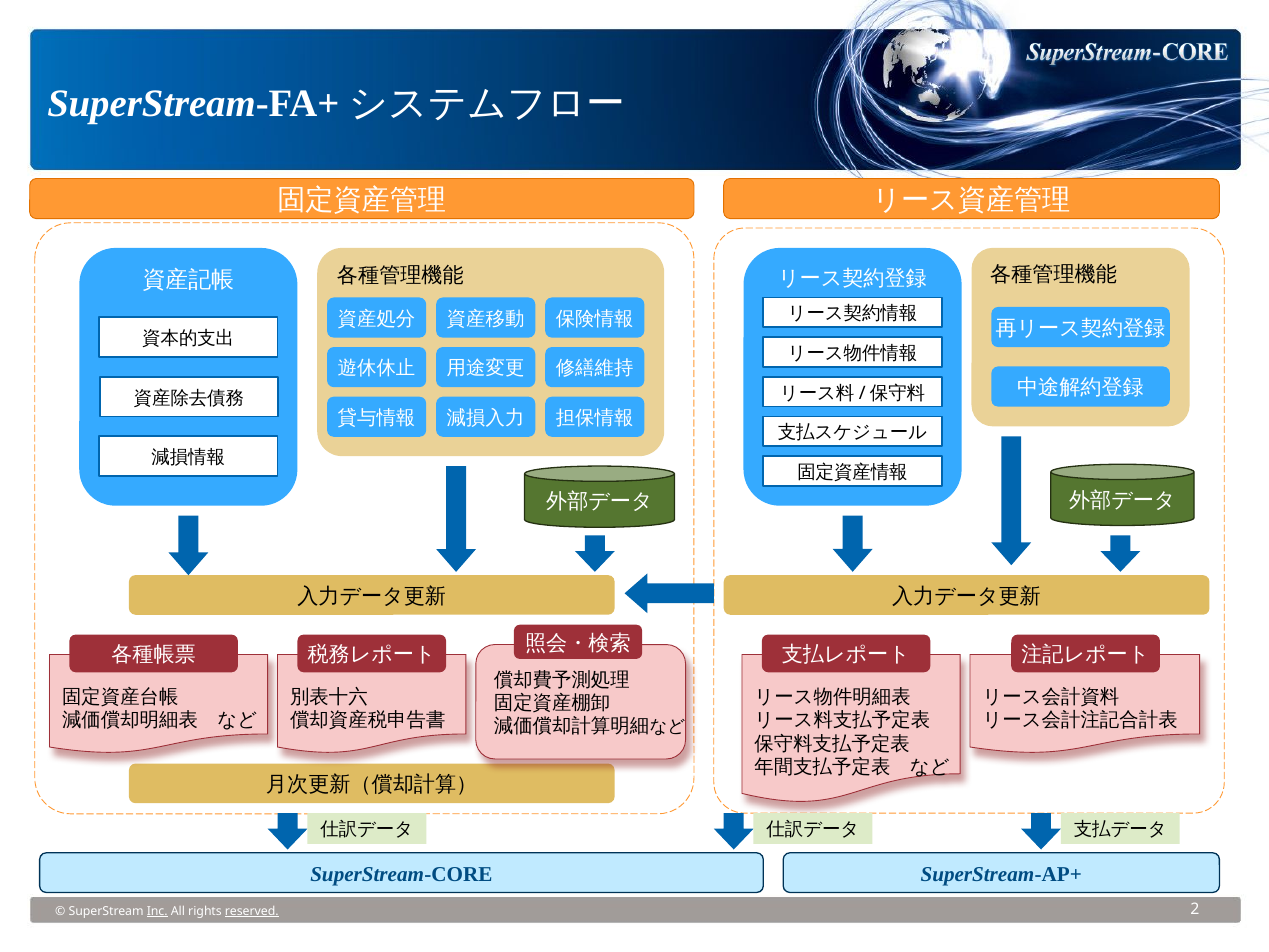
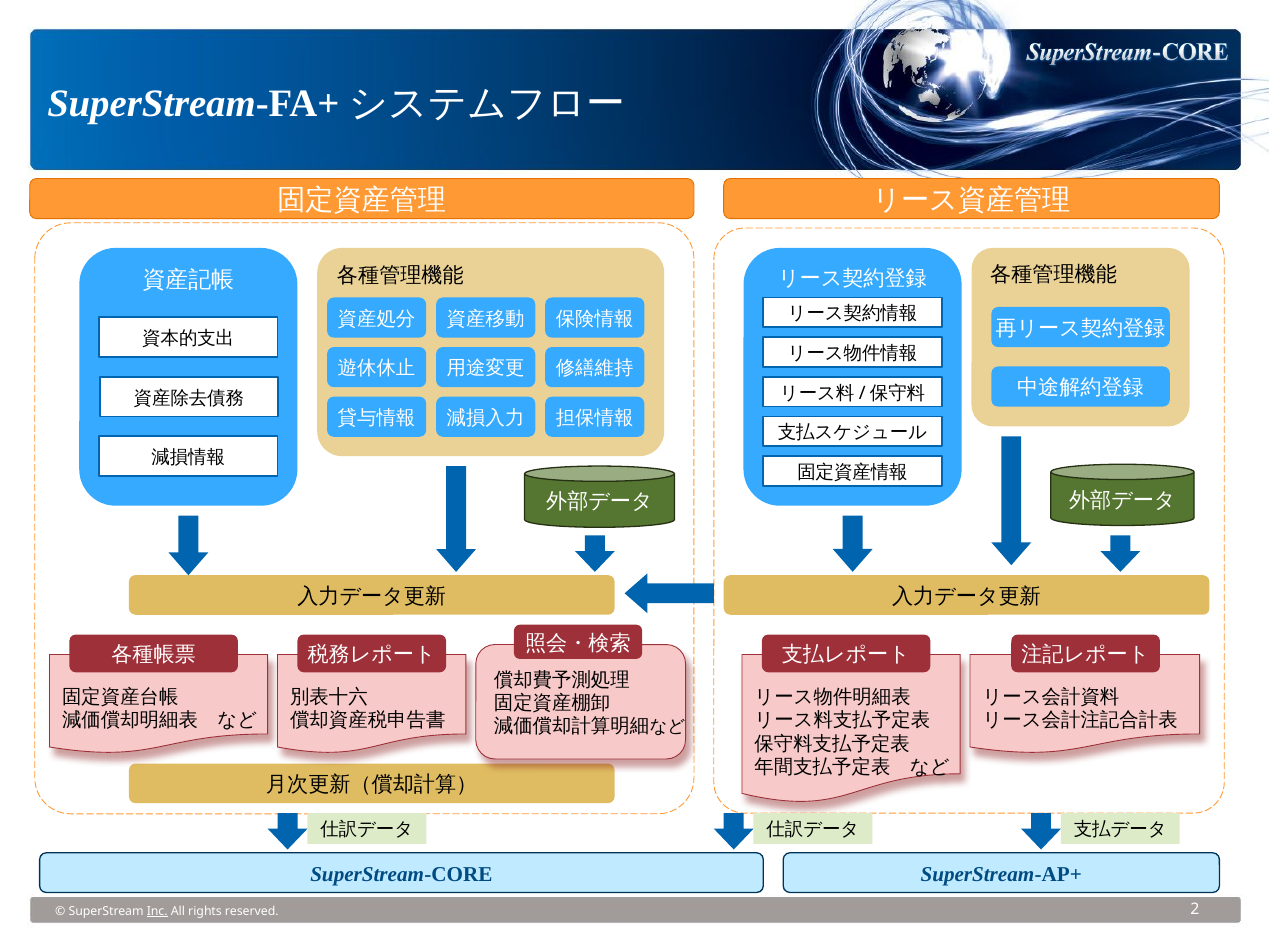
reserved underline: present -> none (252, 911)
